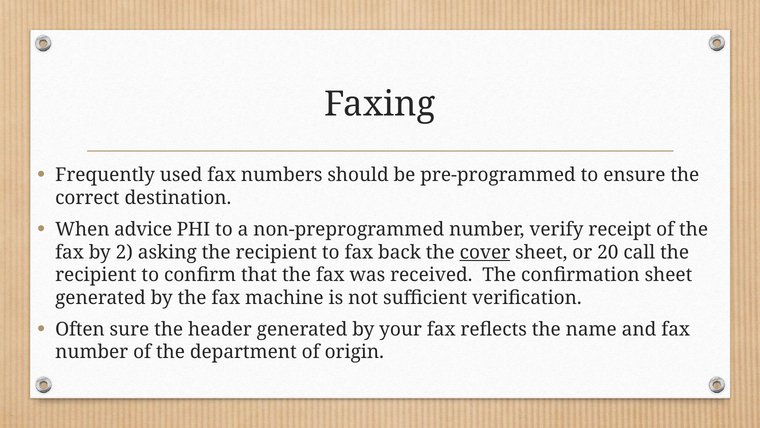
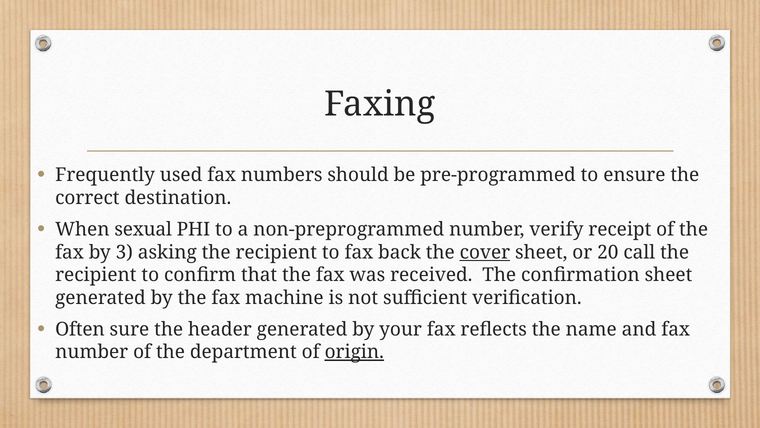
advice: advice -> sexual (143, 229)
2: 2 -> 3 (124, 252)
origin underline: none -> present (354, 352)
